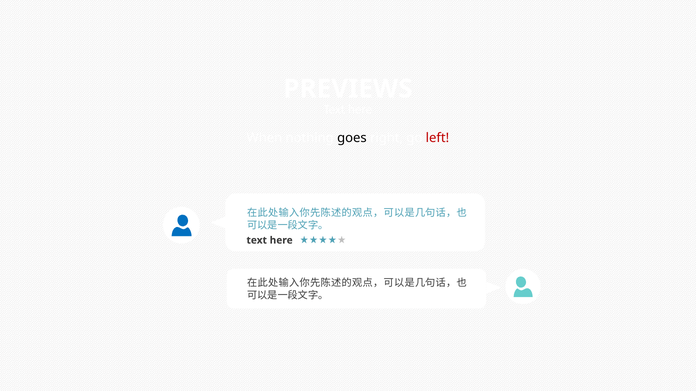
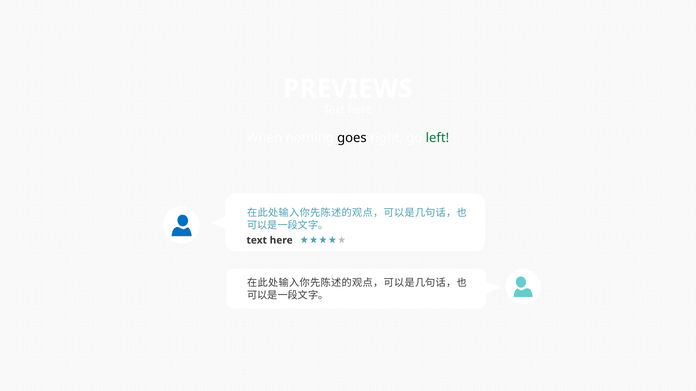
left colour: red -> green (437, 138)
